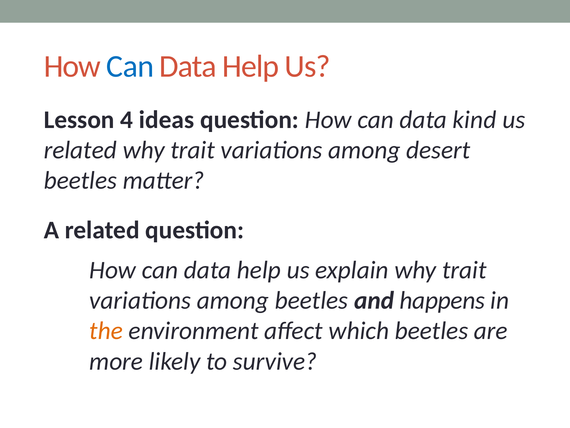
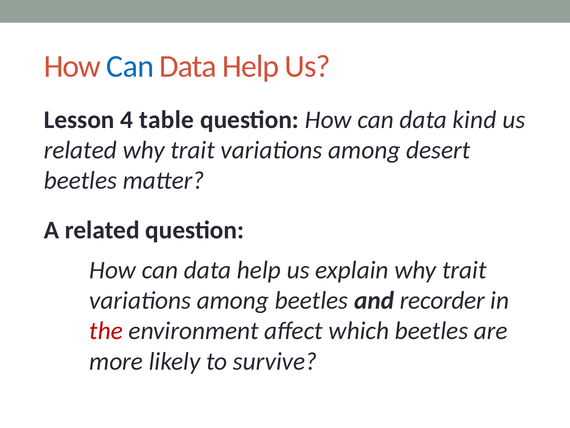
ideas: ideas -> table (167, 120)
happens: happens -> recorder (442, 300)
the colour: orange -> red (106, 331)
